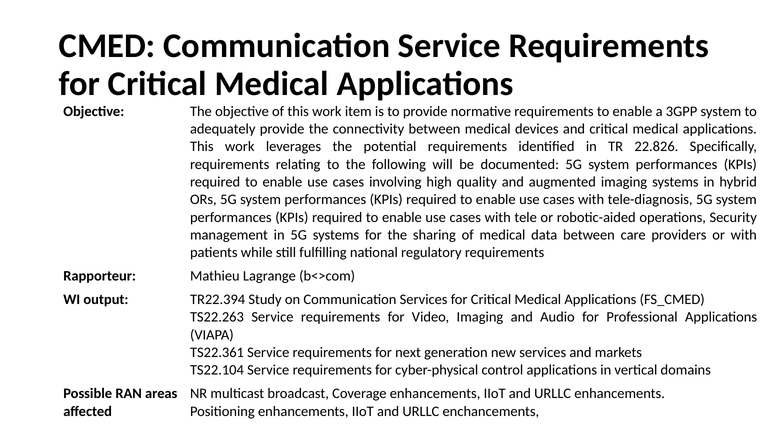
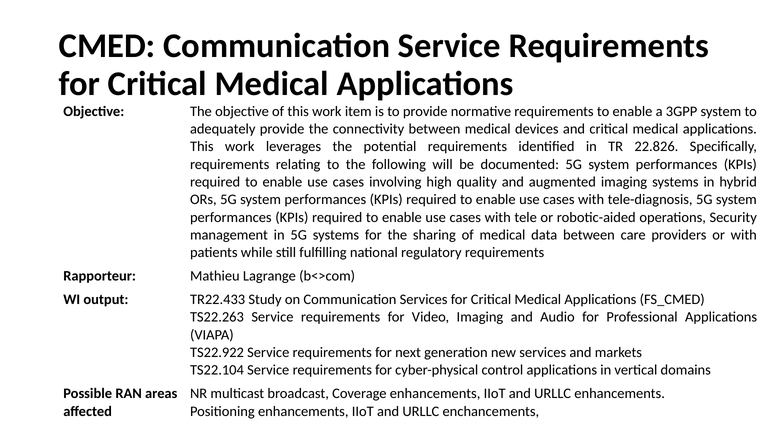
TR22.394: TR22.394 -> TR22.433 (218, 300)
TS22.361: TS22.361 -> TS22.922 (217, 353)
